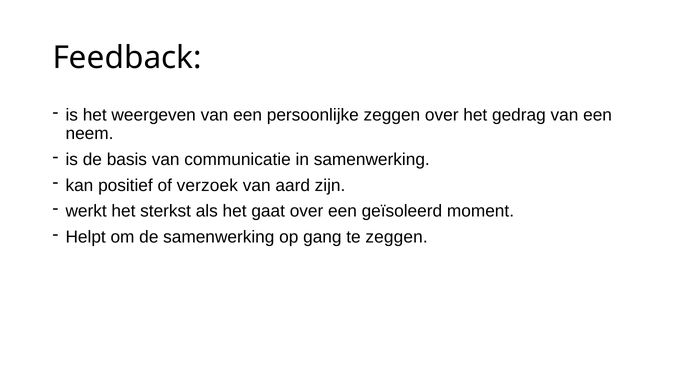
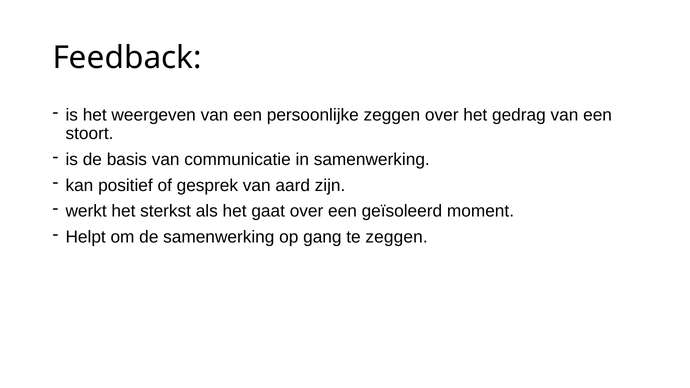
neem: neem -> stoort (90, 134)
verzoek: verzoek -> gesprek (207, 185)
